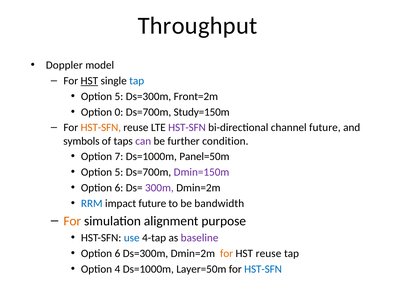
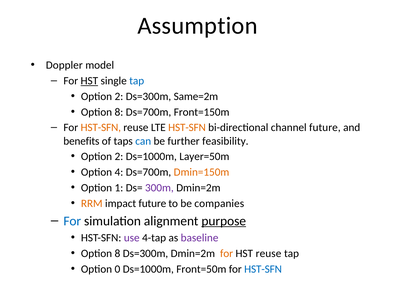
Throughput: Throughput -> Assumption (198, 26)
5: 5 -> 2 (119, 96)
Front=2m: Front=2m -> Same=2m (196, 96)
0: 0 -> 8 (119, 112)
Study=150m: Study=150m -> Front=150m (202, 112)
HST-SFN colour: purple -> orange (187, 127)
symbols: symbols -> benefits (81, 141)
can colour: purple -> blue (143, 141)
condition: condition -> feasibility (225, 141)
7: 7 -> 2 (119, 156)
Panel=50m: Panel=50m -> Layer=50m (204, 156)
5: 5 -> 4 (119, 172)
Dmin=150m colour: purple -> orange (202, 172)
6: 6 -> 1 (119, 188)
RRM colour: blue -> orange (92, 203)
bandwidth: bandwidth -> companies (219, 203)
For colour: orange -> blue (72, 221)
purpose underline: none -> present (224, 221)
use colour: blue -> purple (132, 238)
6: 6 -> 8 (117, 253)
4: 4 -> 0 (117, 269)
Layer=50m: Layer=50m -> Front=50m (201, 269)
